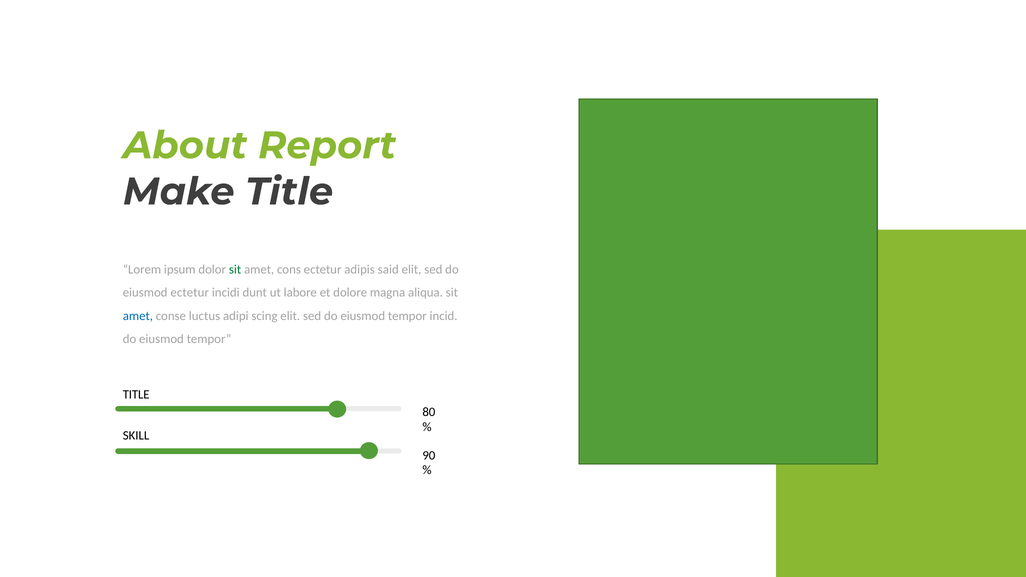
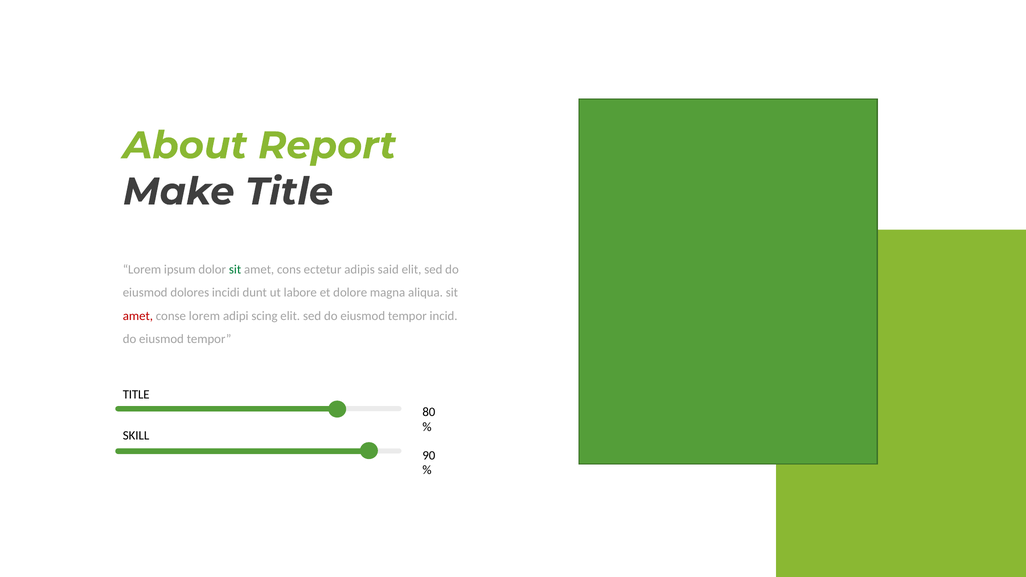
eiusmod ectetur: ectetur -> dolores (190, 293)
amet colour: blue -> red (138, 316)
conse luctus: luctus -> lorem (204, 316)
